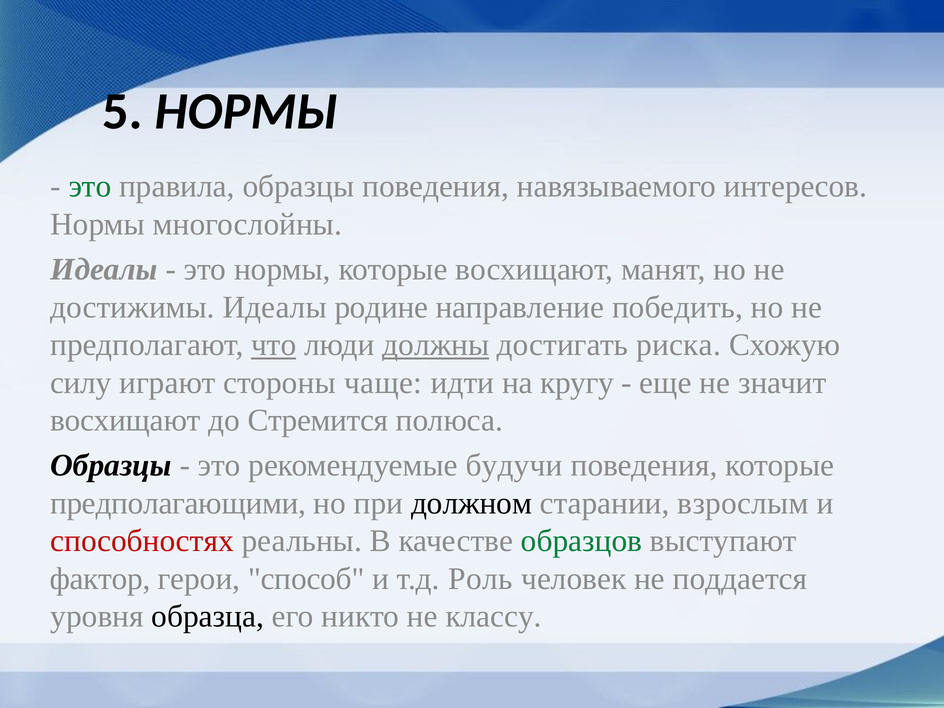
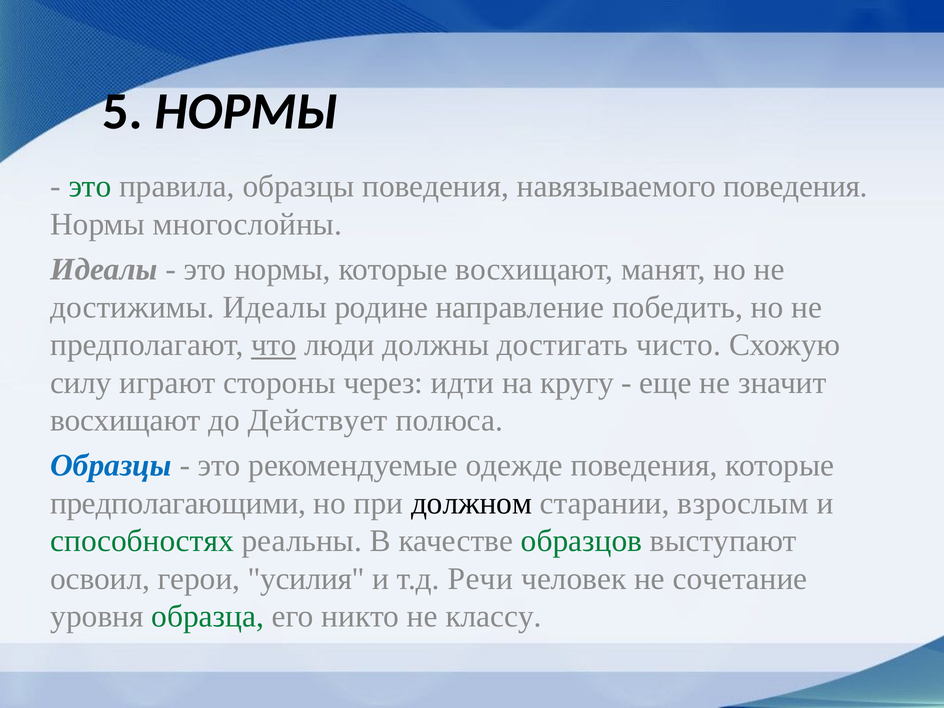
навязываемого интересов: интересов -> поведения (796, 186)
должны underline: present -> none (436, 345)
риска: риска -> чисто (679, 345)
чаще: чаще -> через (383, 383)
Стремится: Стремится -> Действует (318, 420)
Образцы colour: black -> blue (111, 466)
будучи: будучи -> одежде (514, 466)
способностях colour: red -> green (142, 541)
фактор: фактор -> освоил (100, 579)
способ: способ -> усилия (306, 579)
Роль: Роль -> Речи (480, 579)
поддается: поддается -> сочетание (740, 579)
образца colour: black -> green (208, 617)
